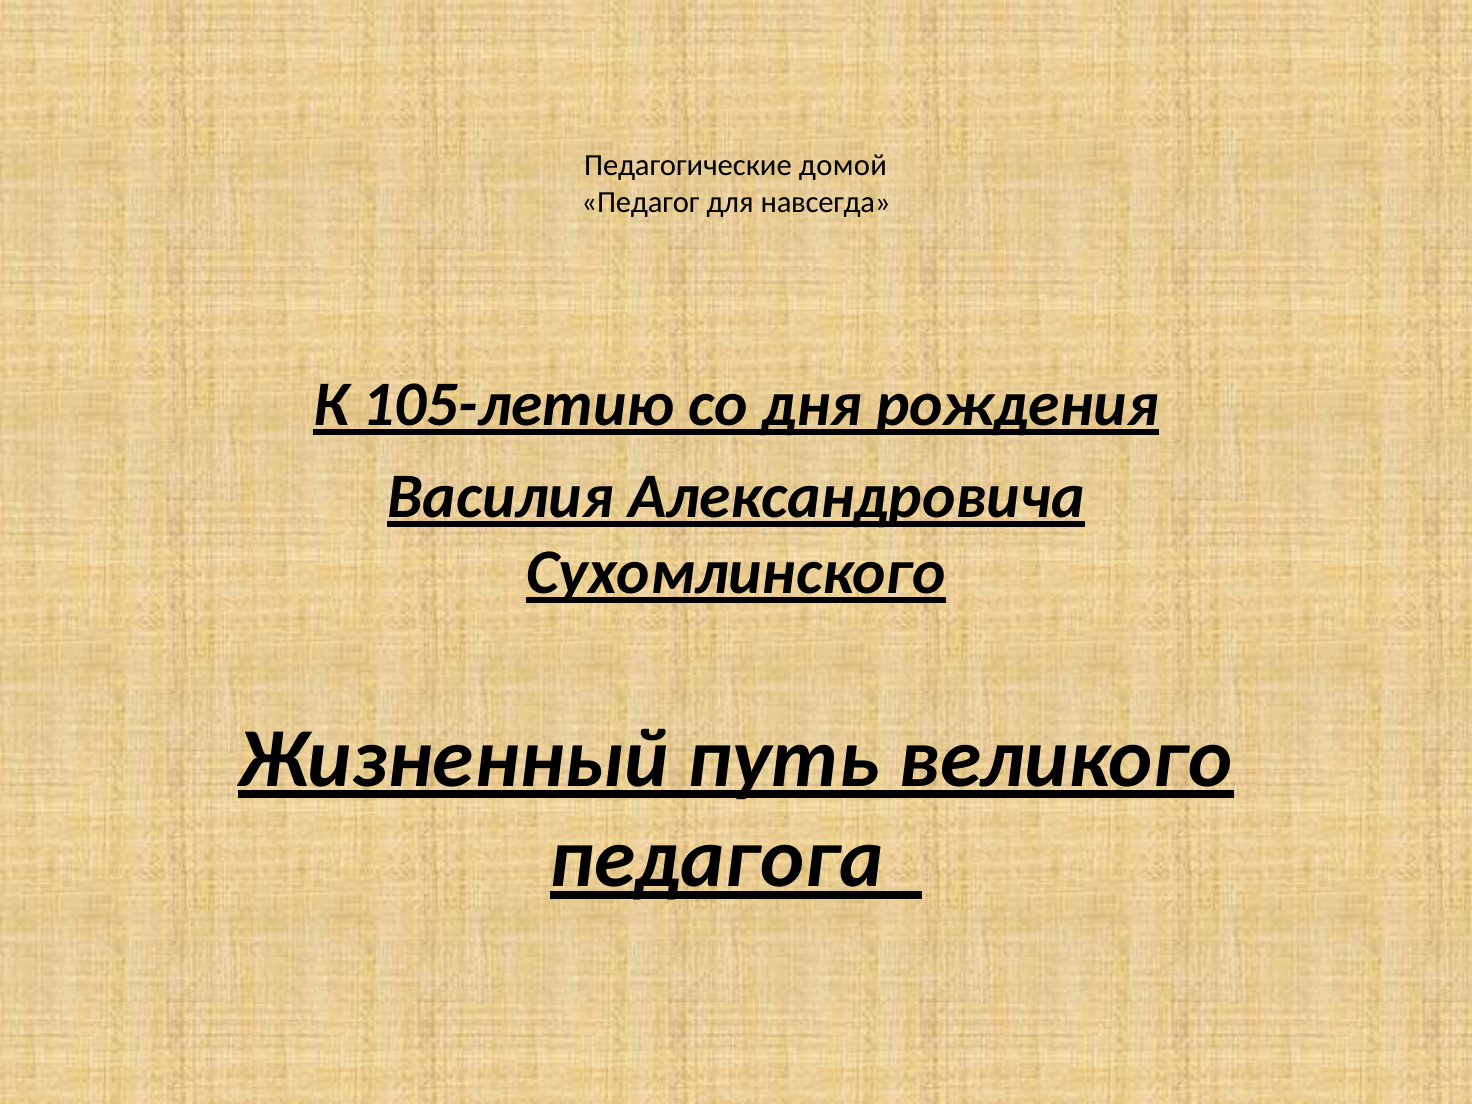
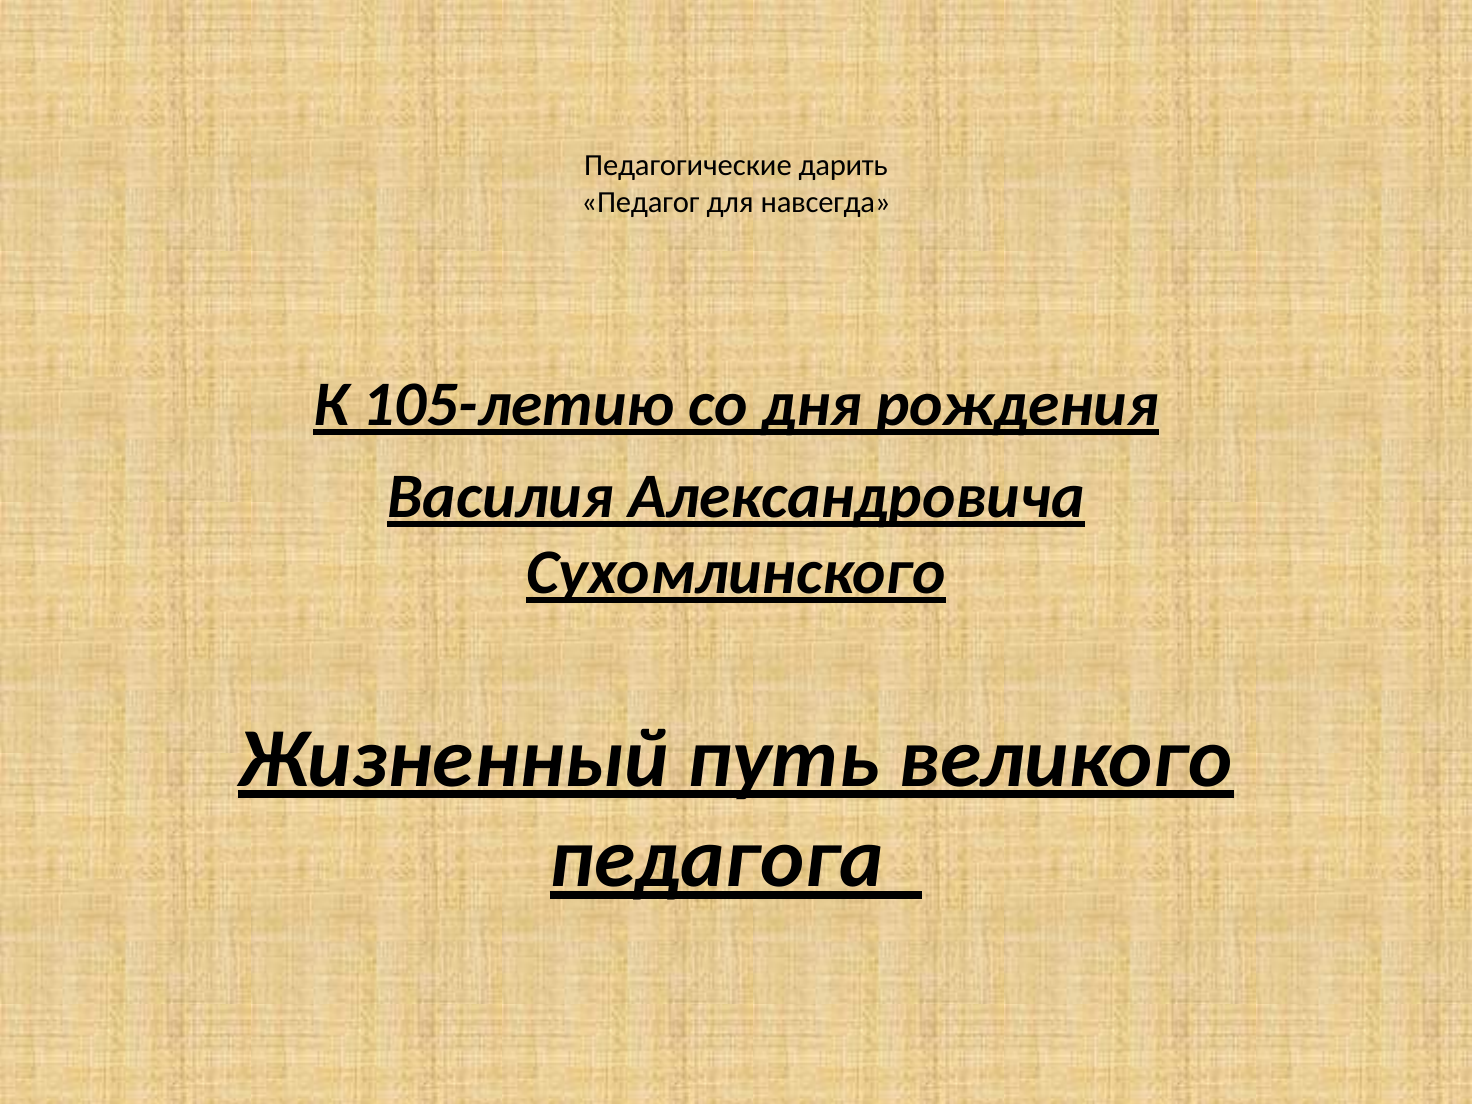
домой: домой -> дарить (843, 166)
